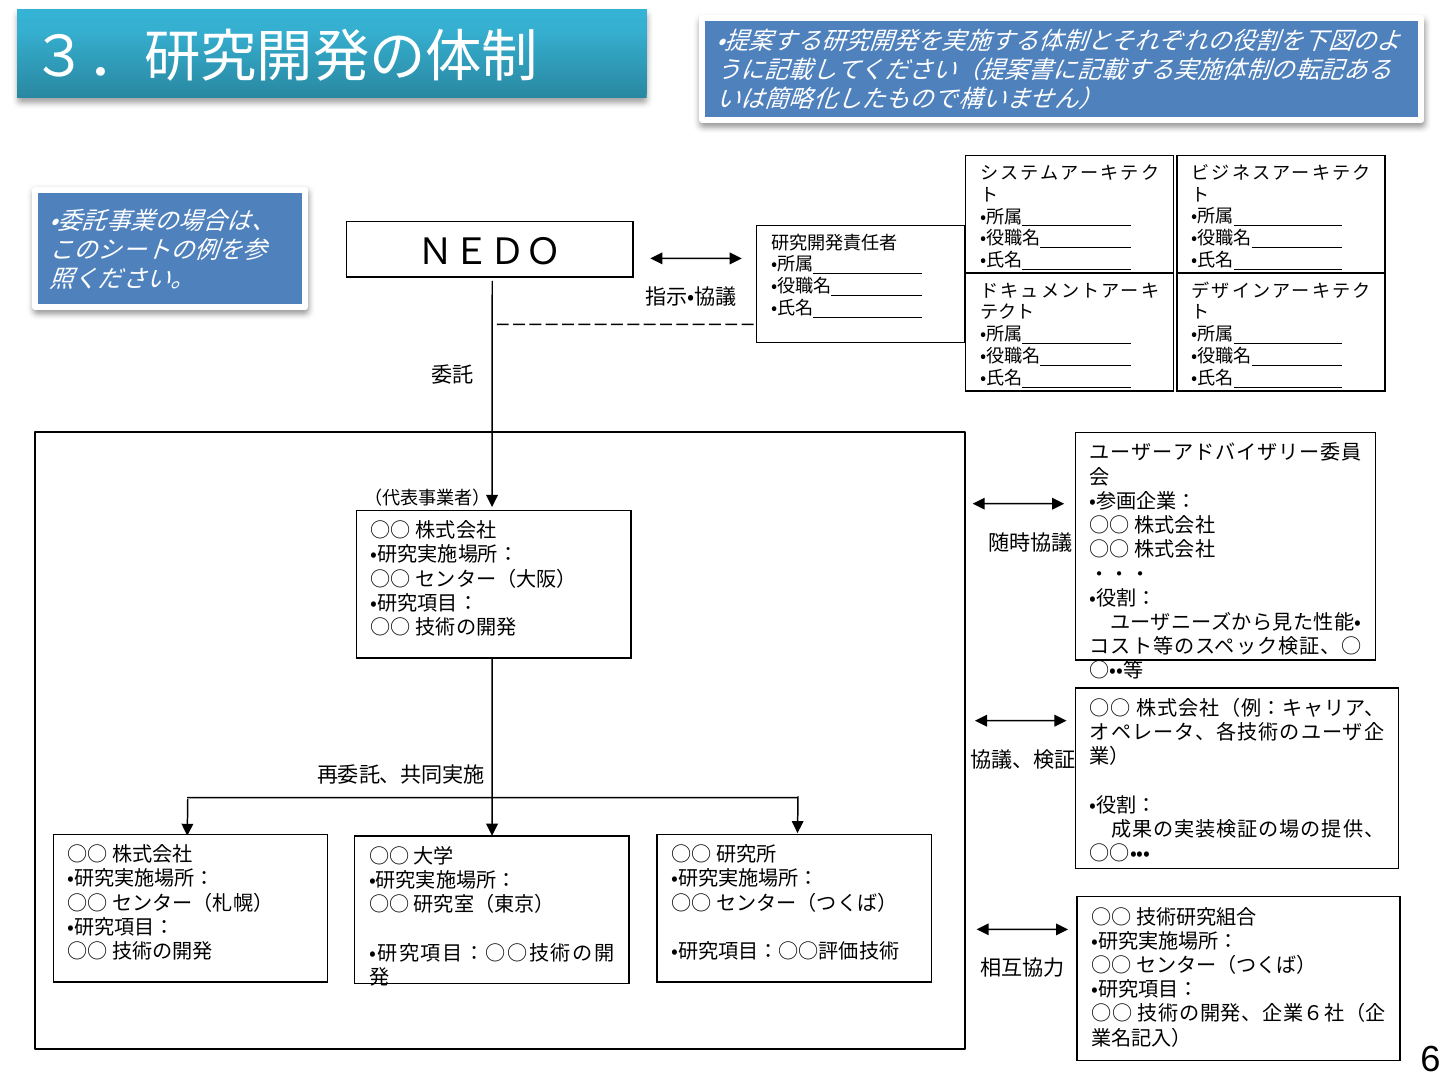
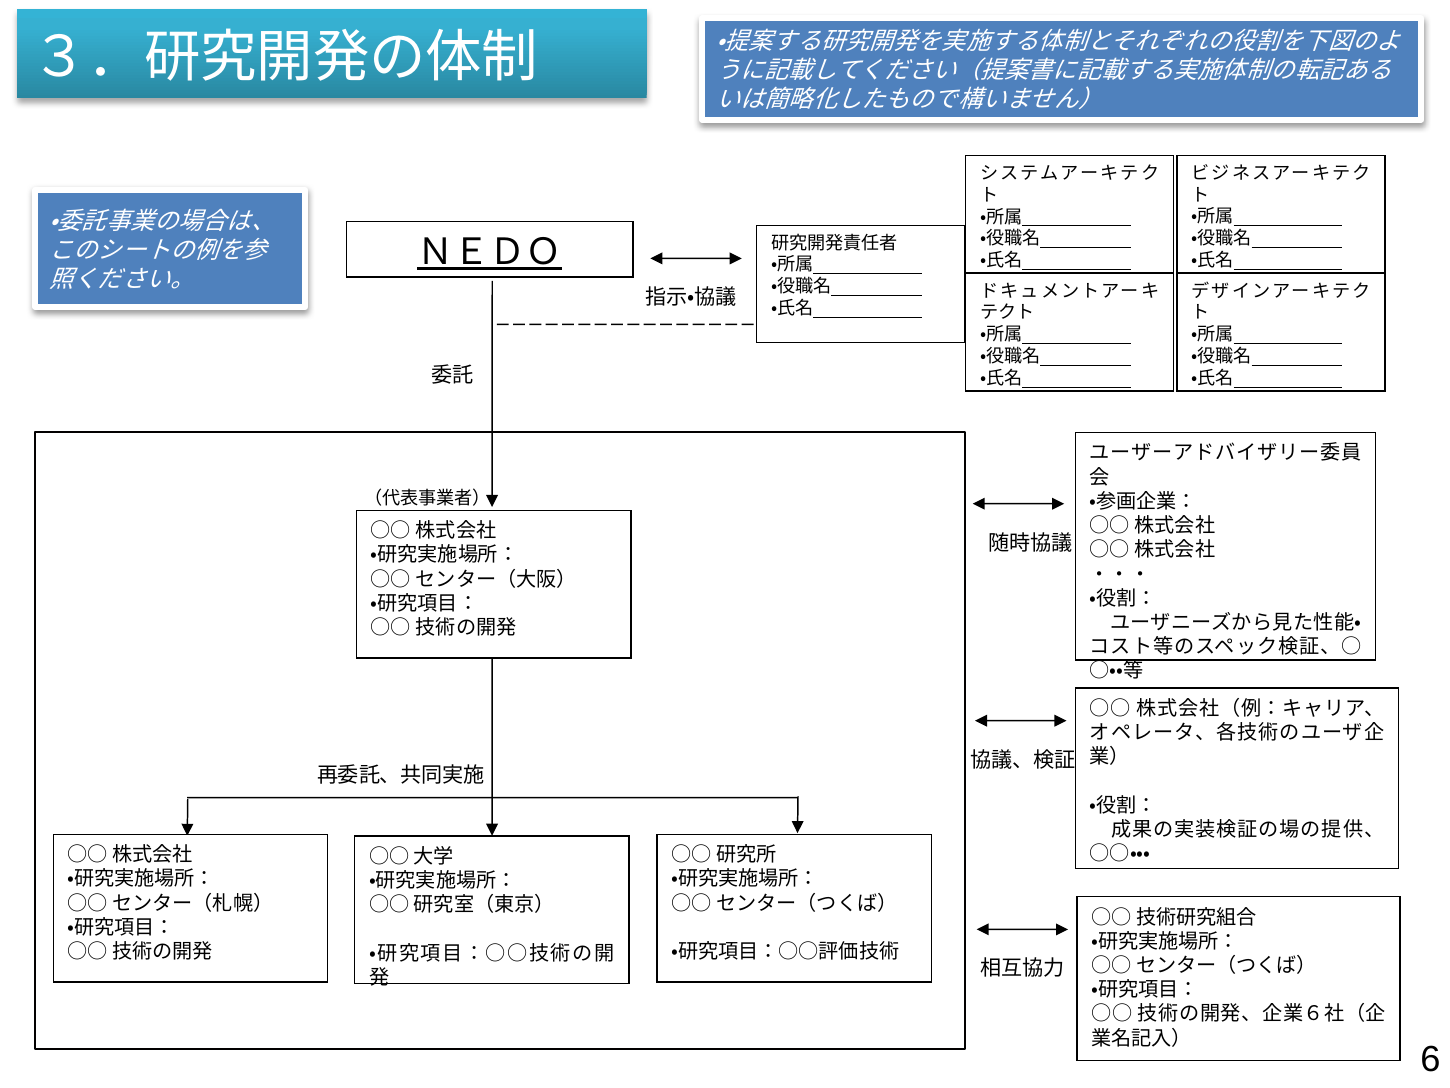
ＮＥＤＯ underline: none -> present (490, 253)
